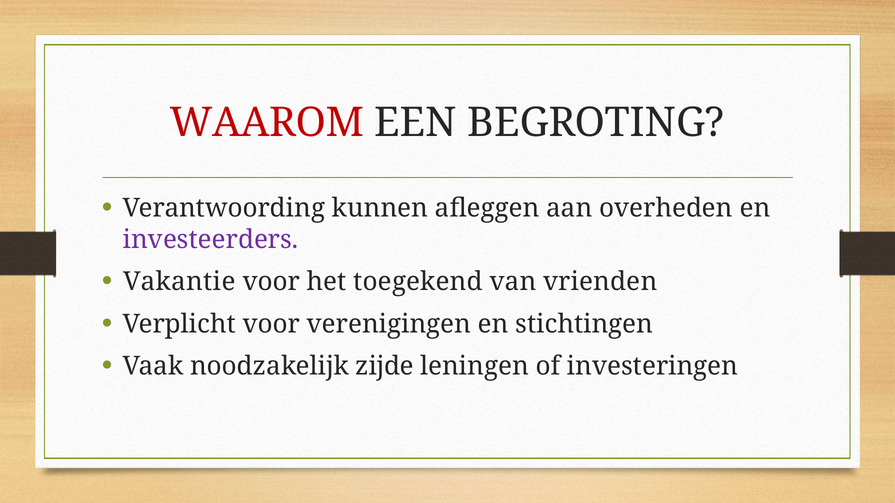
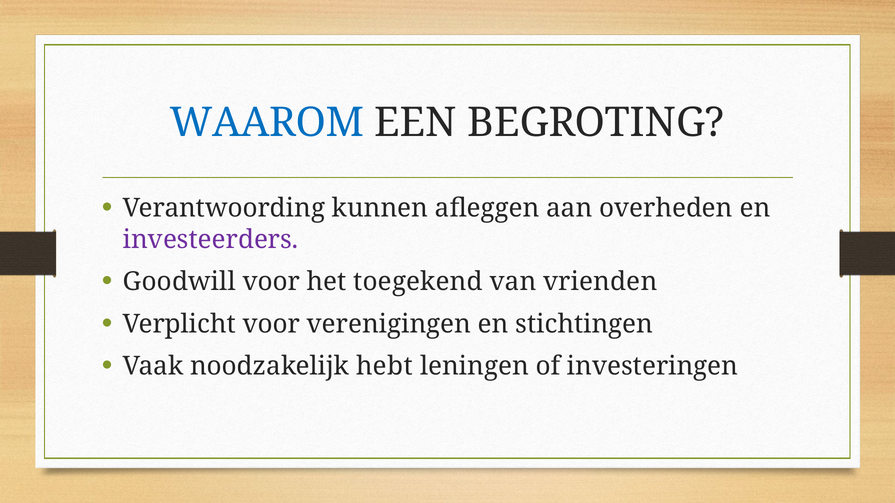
WAAROM colour: red -> blue (267, 123)
Vakantie: Vakantie -> Goodwill (179, 282)
zijde: zijde -> hebt (384, 366)
